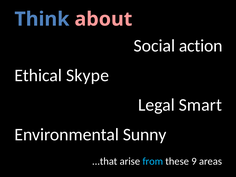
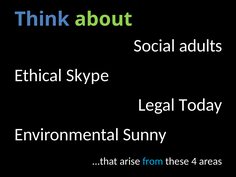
about colour: pink -> light green (103, 19)
action: action -> adults (201, 46)
Smart: Smart -> Today (200, 105)
9: 9 -> 4 (194, 161)
